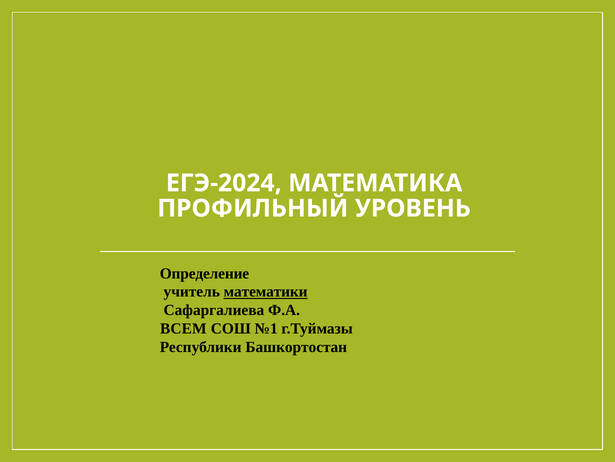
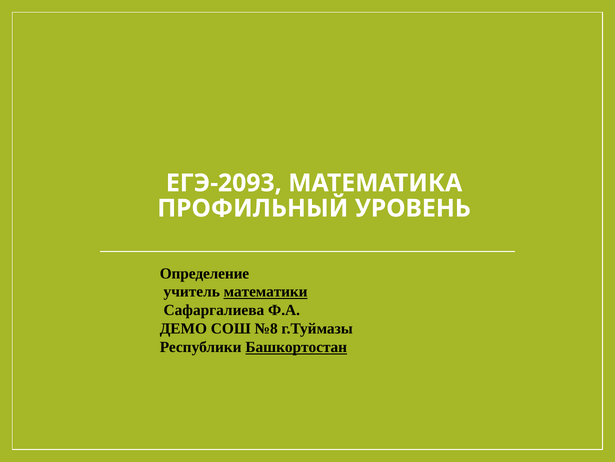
ЕГЭ-2024: ЕГЭ-2024 -> ЕГЭ-2093 (224, 183)
ВСЕМ: ВСЕМ -> ДЕМО (183, 328)
№1: №1 -> №8 (266, 328)
Башкортостан underline: none -> present (296, 347)
